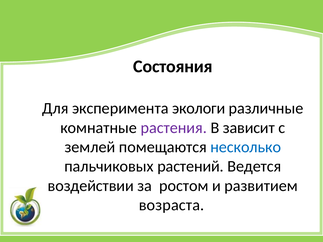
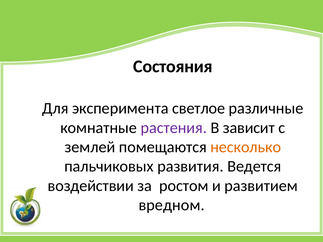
экологи: экологи -> светлое (199, 108)
несколько colour: blue -> orange (246, 147)
растений: растений -> развития (190, 167)
возраста: возраста -> вредном (172, 205)
